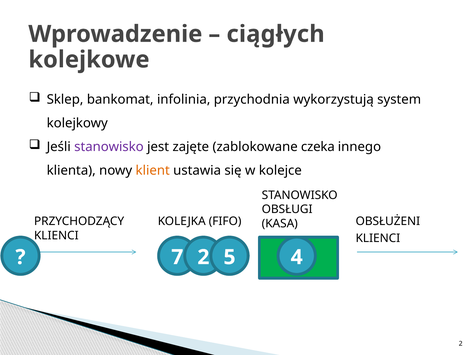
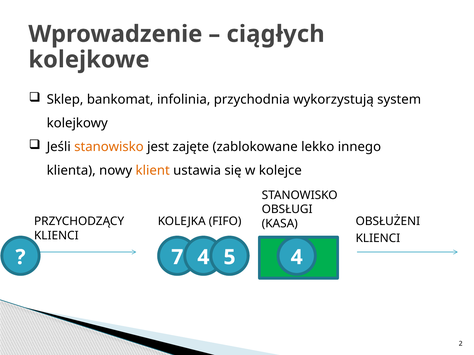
stanowisko colour: purple -> orange (109, 147)
czeka: czeka -> lekko (318, 147)
7 2: 2 -> 4 (203, 258)
